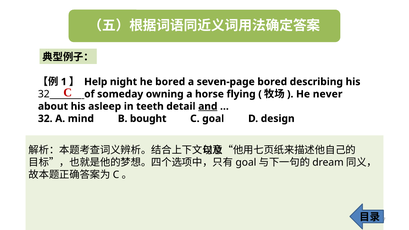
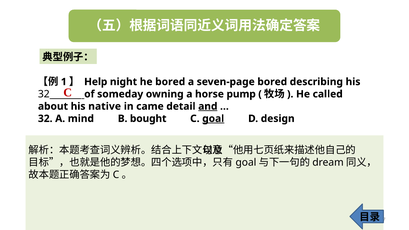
flying: flying -> pump (241, 94)
never: never -> called (328, 94)
asleep: asleep -> native (105, 106)
teeth: teeth -> came (150, 106)
goal underline: none -> present (213, 119)
